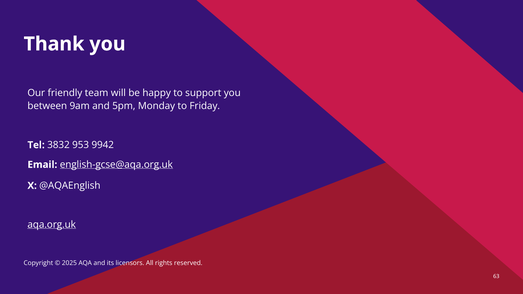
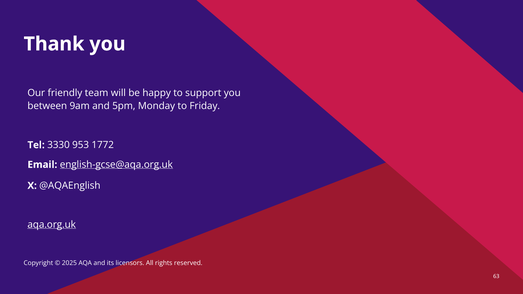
3832: 3832 -> 3330 (58, 145)
9942: 9942 -> 1772 (103, 145)
